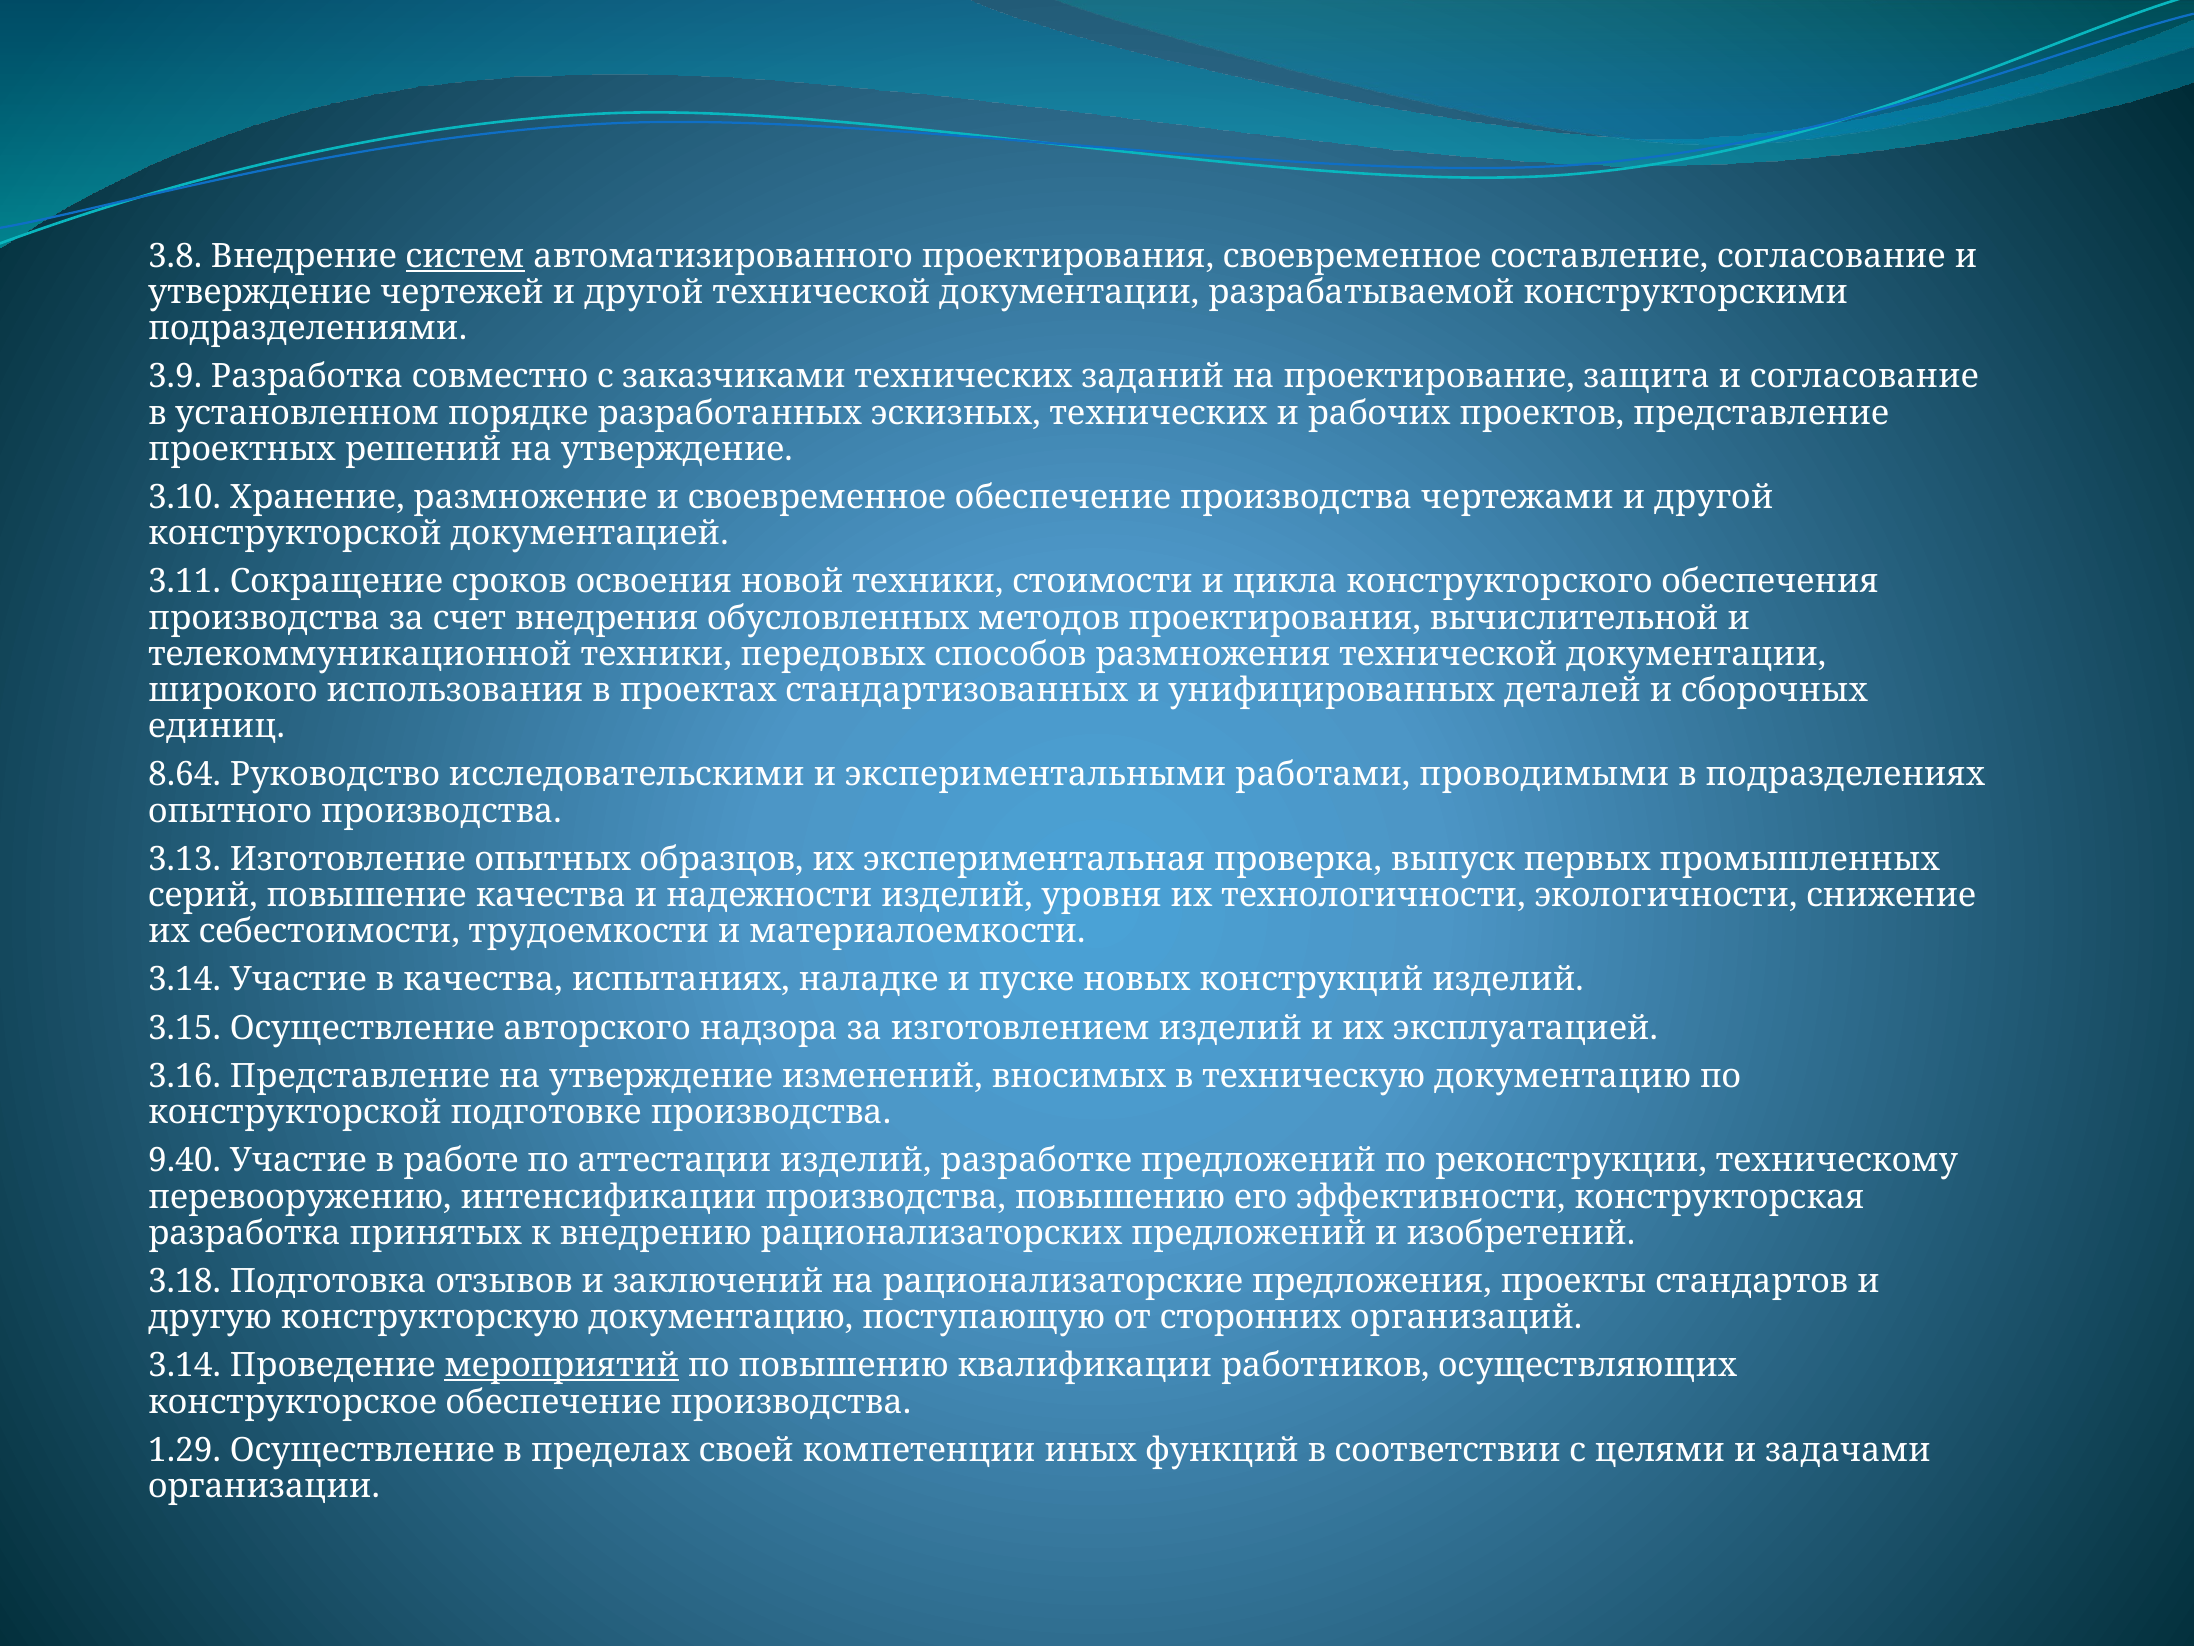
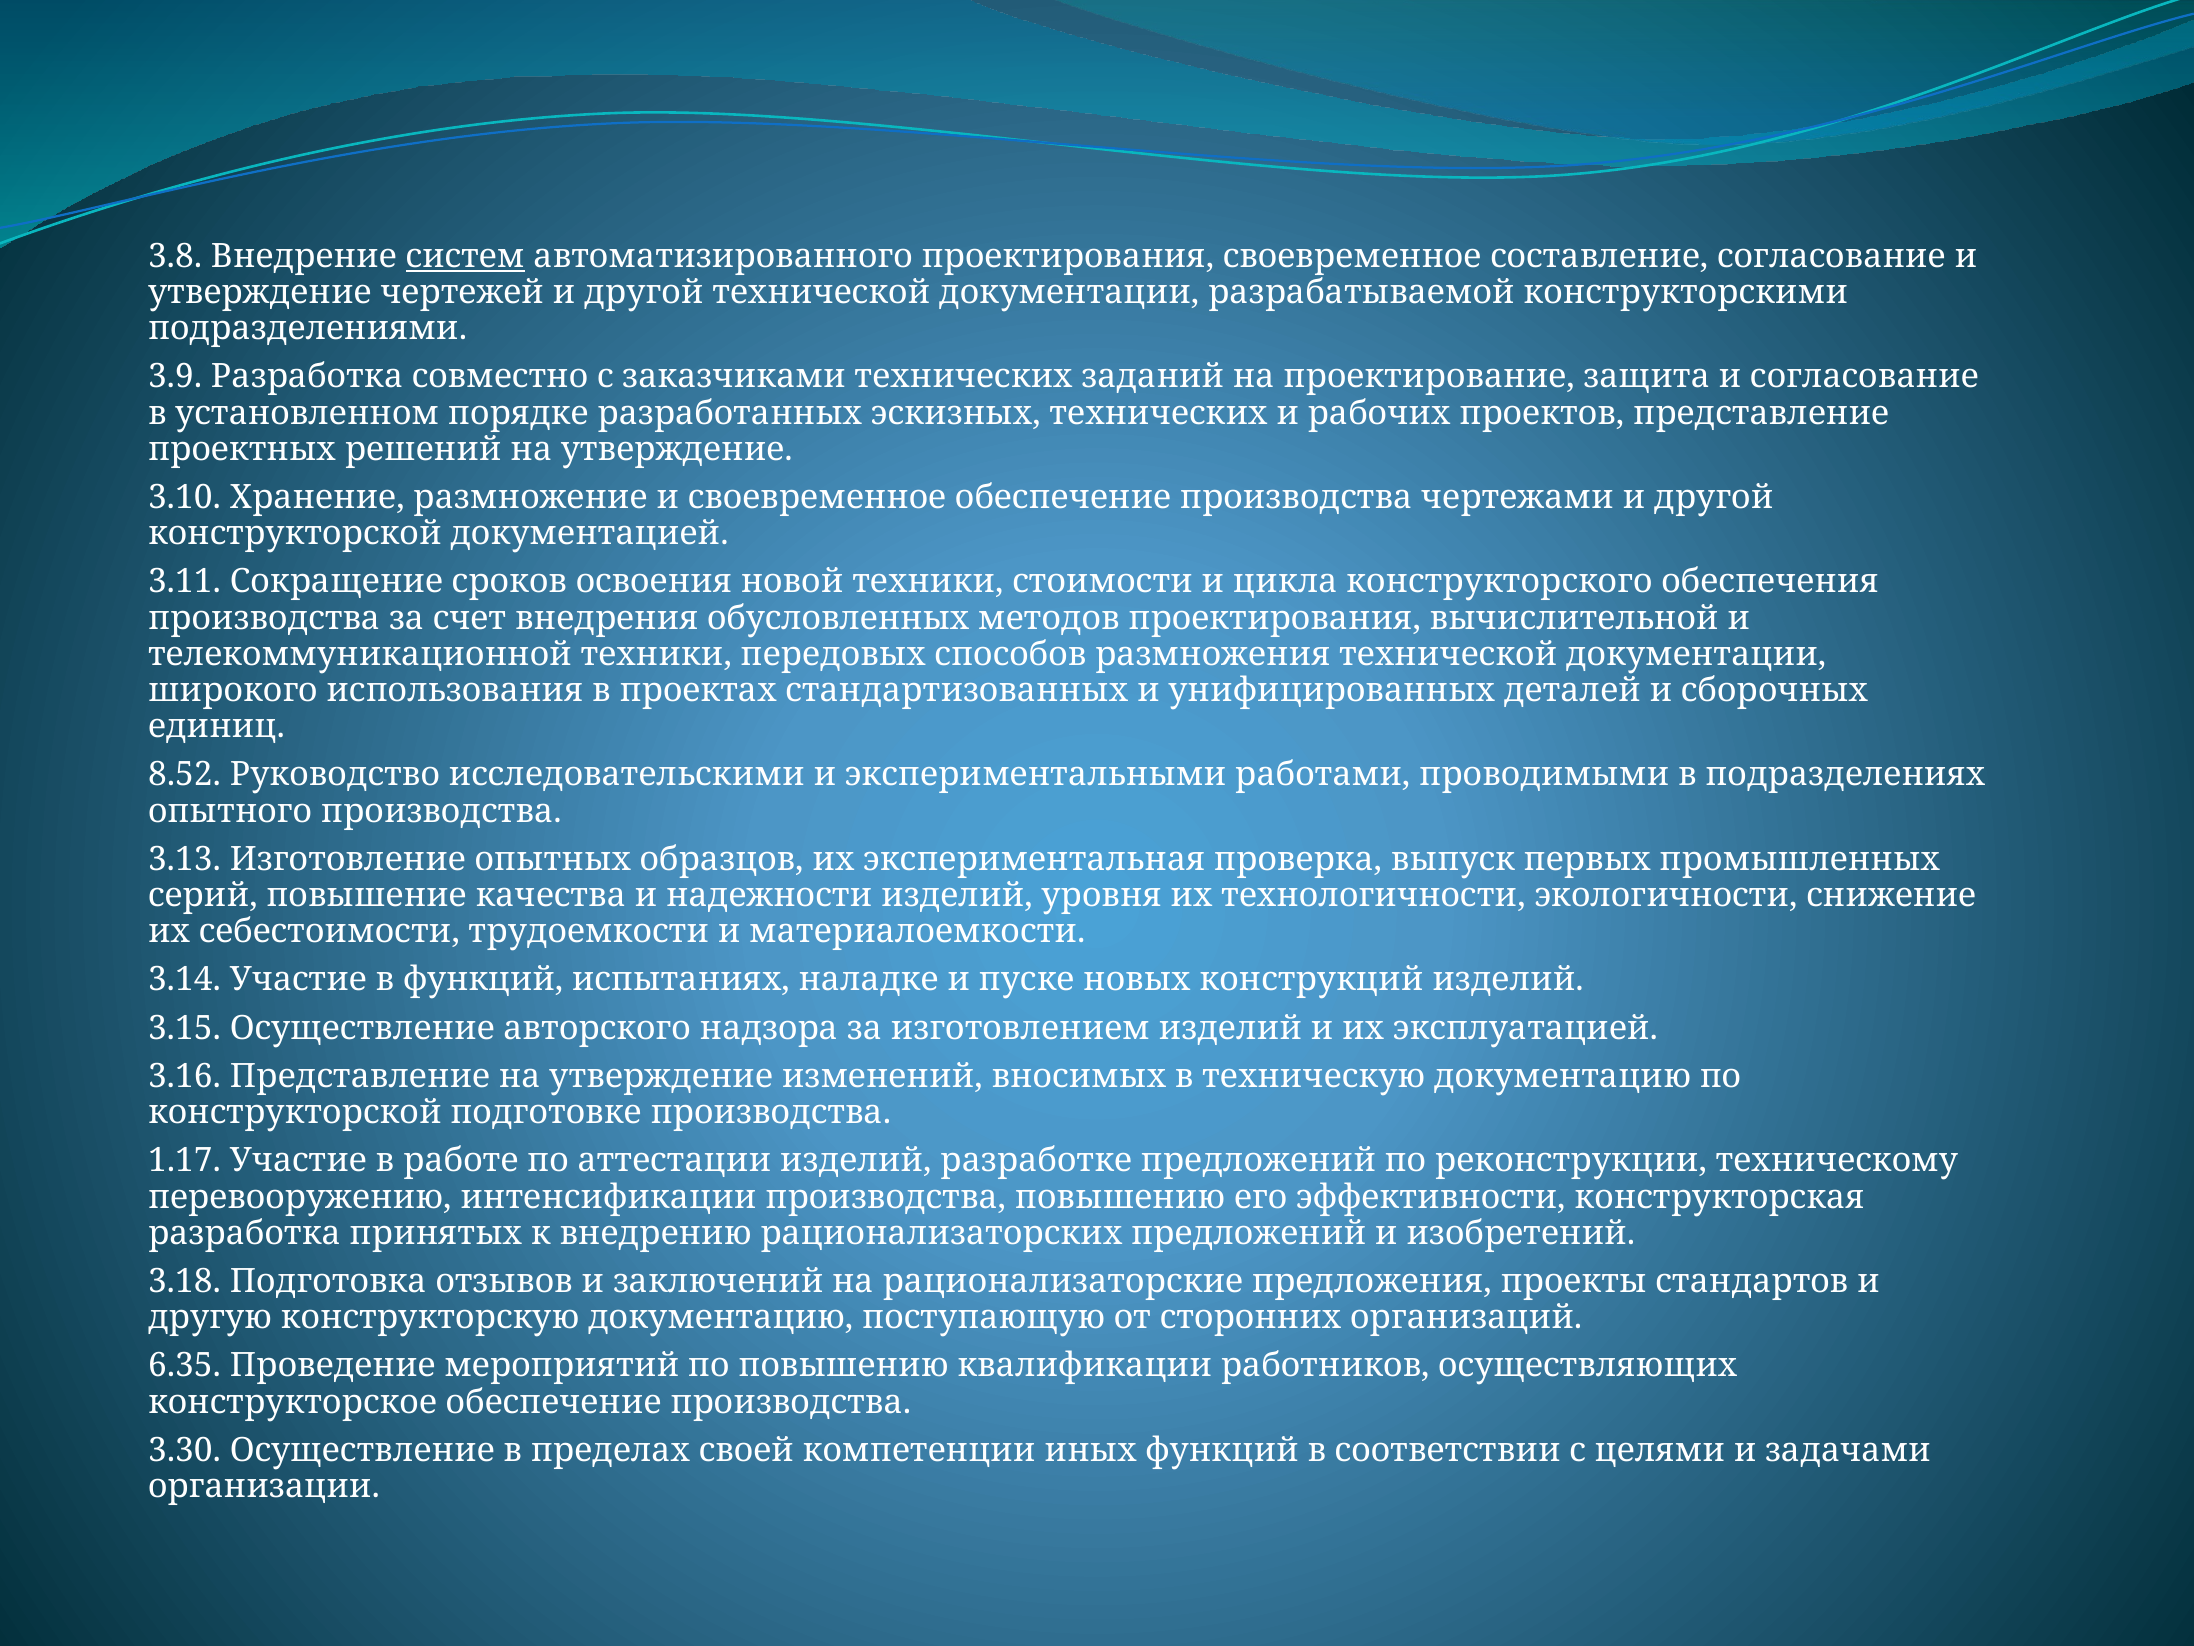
8.64: 8.64 -> 8.52 (185, 775)
в качества: качества -> функций (483, 980)
9.40: 9.40 -> 1.17 (185, 1160)
3.14: 3.14 -> 6.35 (185, 1365)
мероприятий underline: present -> none (562, 1365)
1.29: 1.29 -> 3.30 (185, 1450)
